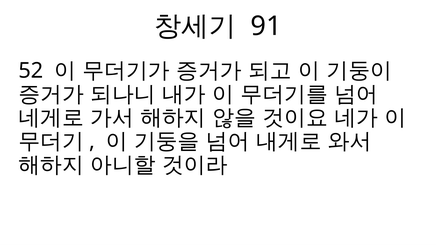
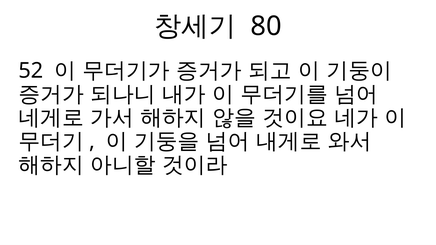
91: 91 -> 80 (266, 26)
